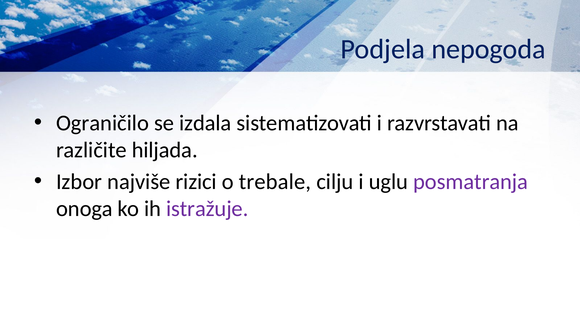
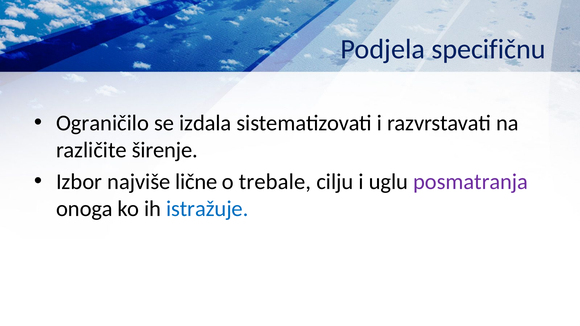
nepogoda: nepogoda -> specifičnu (488, 49)
hiljada: hiljada -> širenje (165, 150)
rizici: rizici -> lične (196, 182)
istražuje colour: purple -> blue (207, 209)
